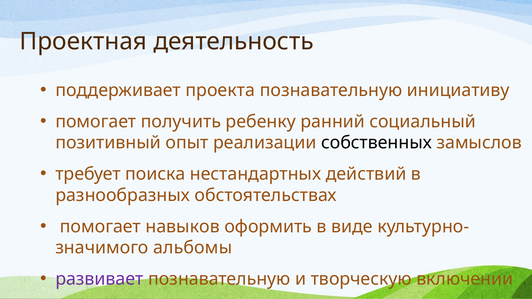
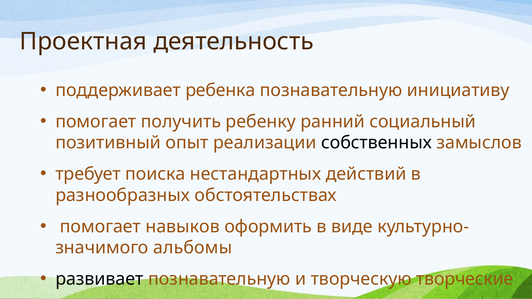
проекта: проекта -> ребенка (220, 90)
развивает colour: purple -> black (99, 279)
включении: включении -> творческие (465, 279)
